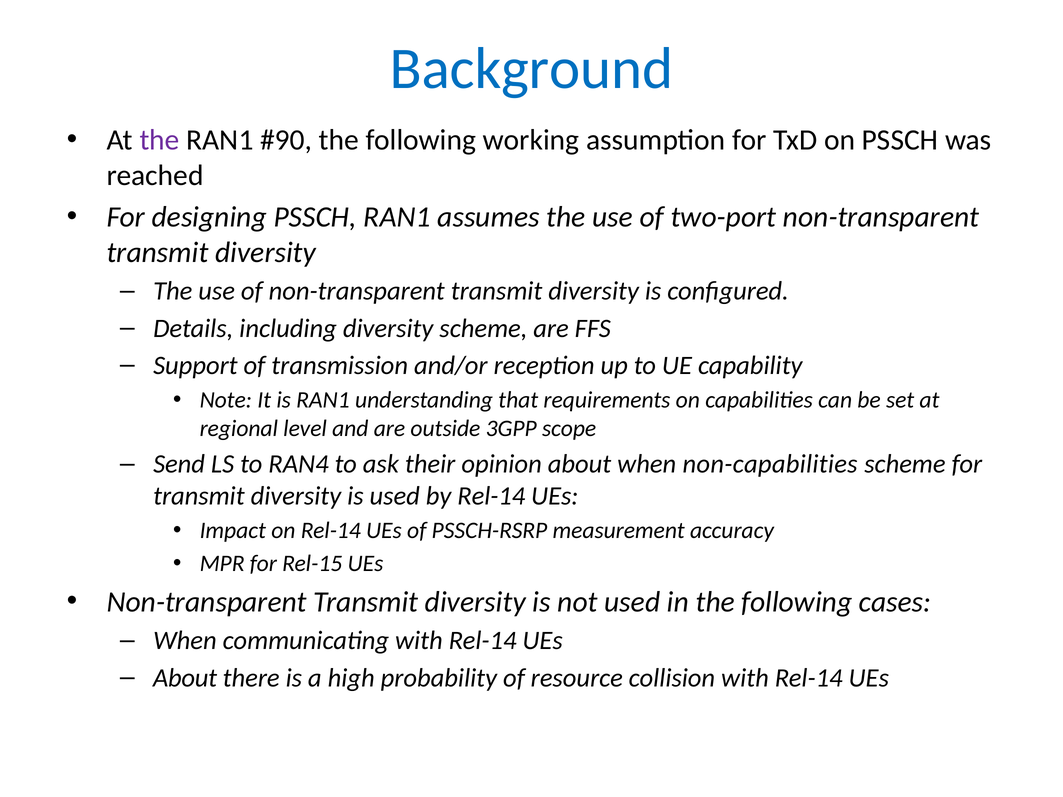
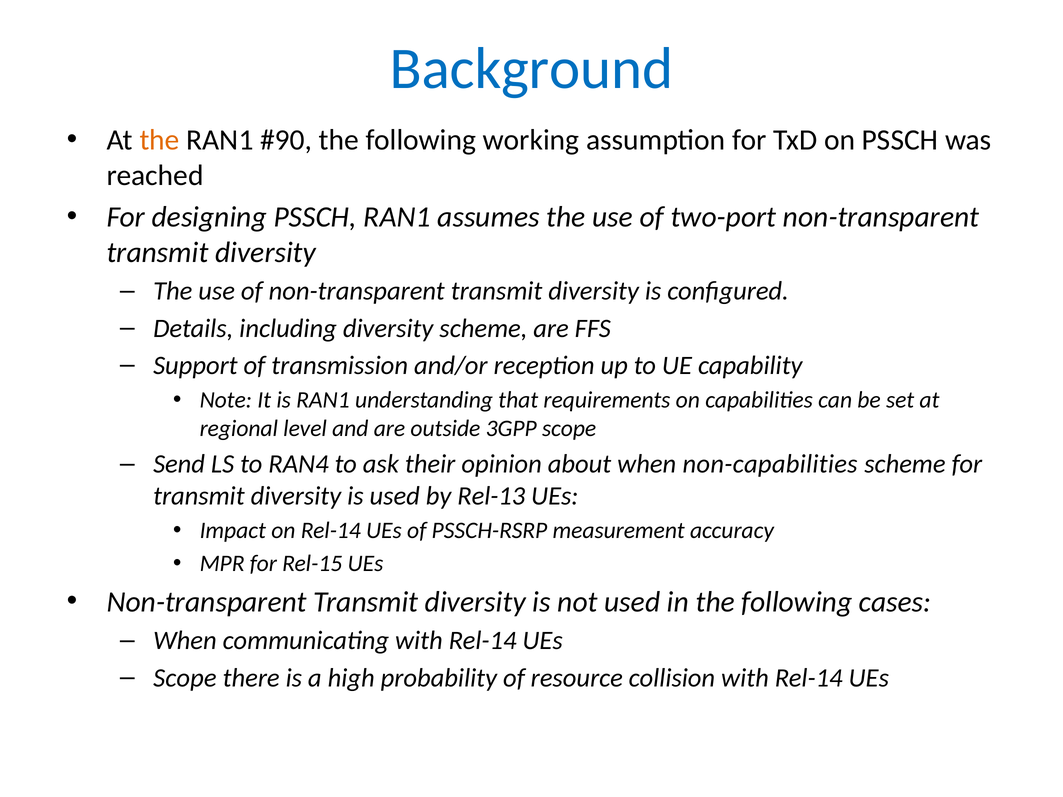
the colour: purple -> orange (160, 140)
by Rel-14: Rel-14 -> Rel-13 (491, 496)
About: About -> Scope (185, 678)
